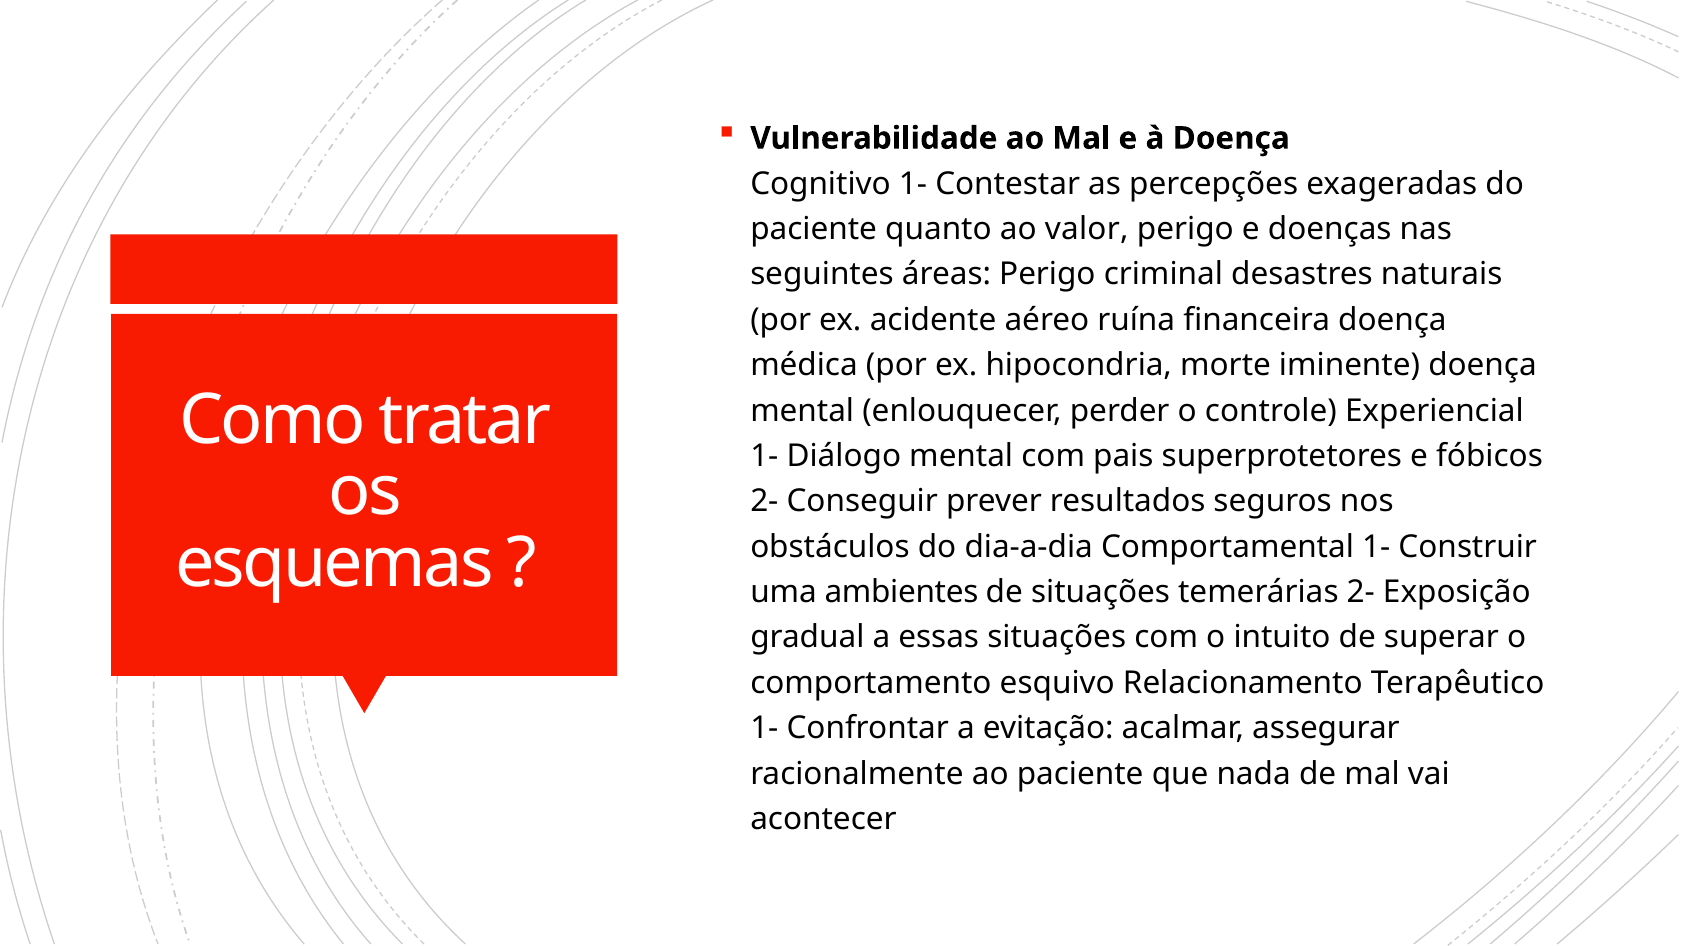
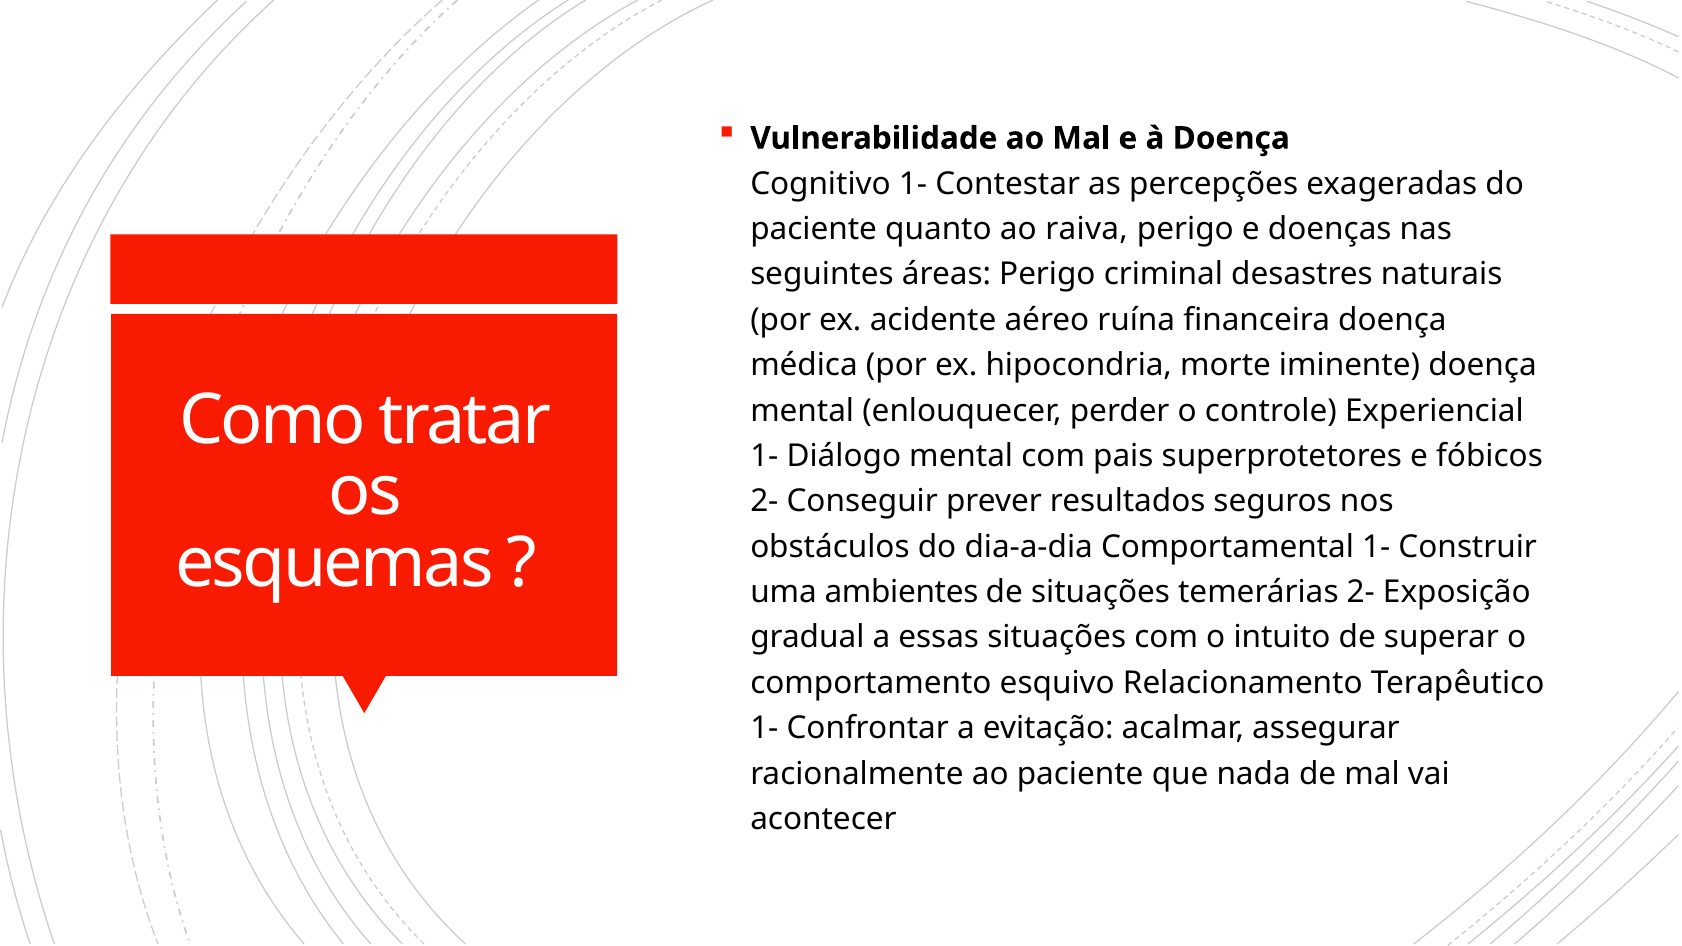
valor: valor -> raiva (1087, 229)
